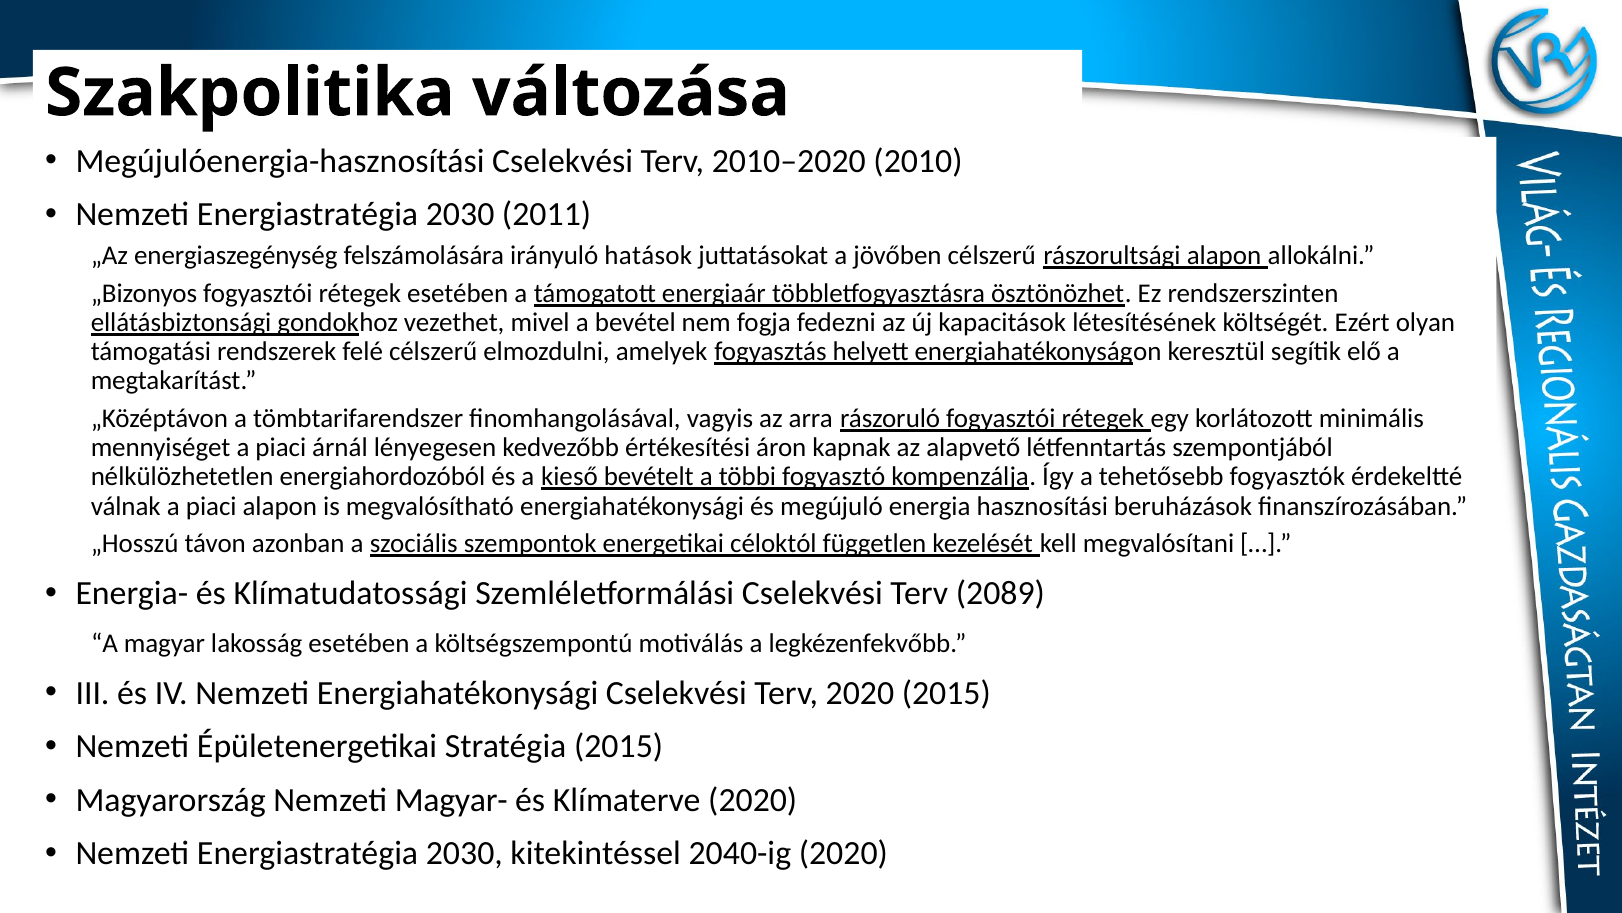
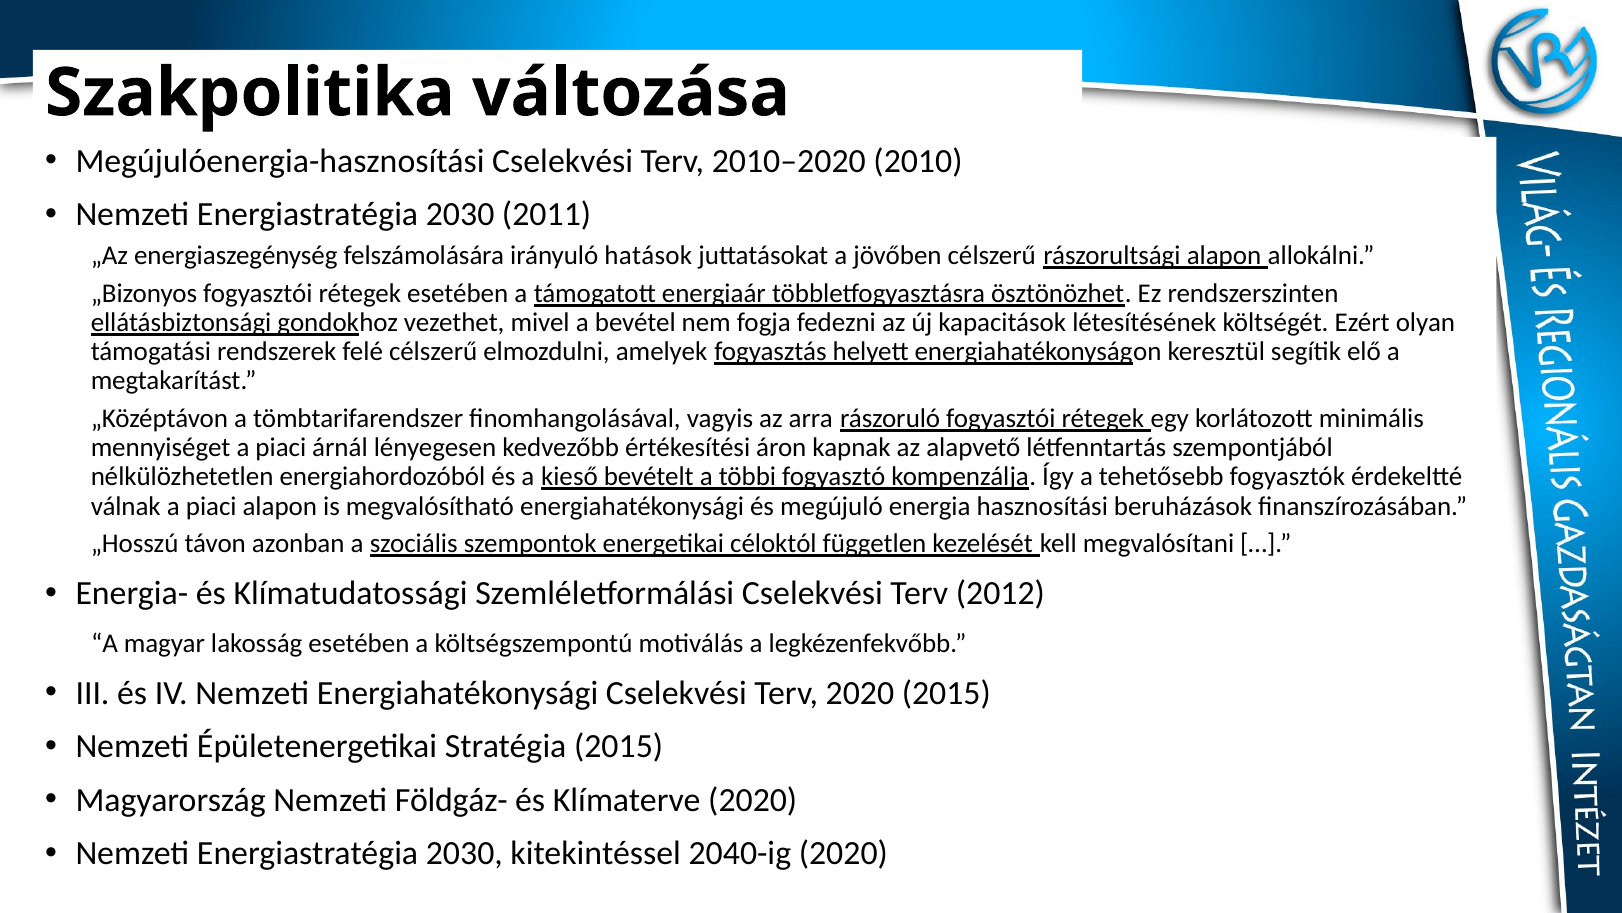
2089: 2089 -> 2012 (1000, 593)
Magyar-: Magyar- -> Földgáz- (451, 799)
